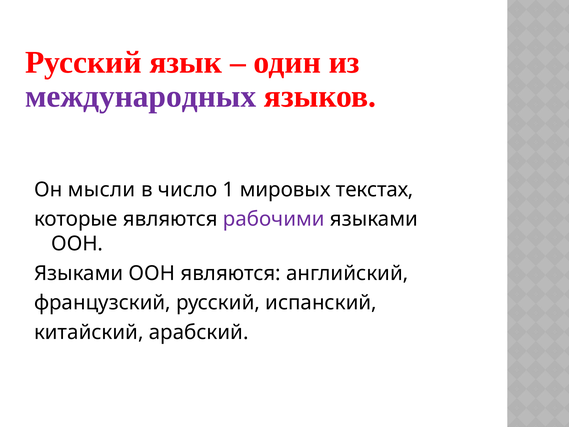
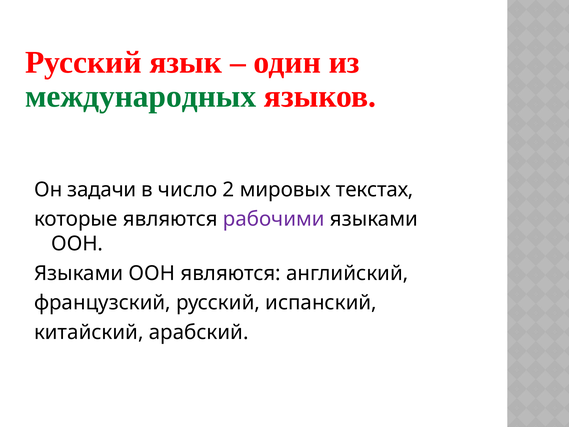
международных colour: purple -> green (141, 96)
мысли: мысли -> задачи (102, 190)
1: 1 -> 2 (228, 190)
